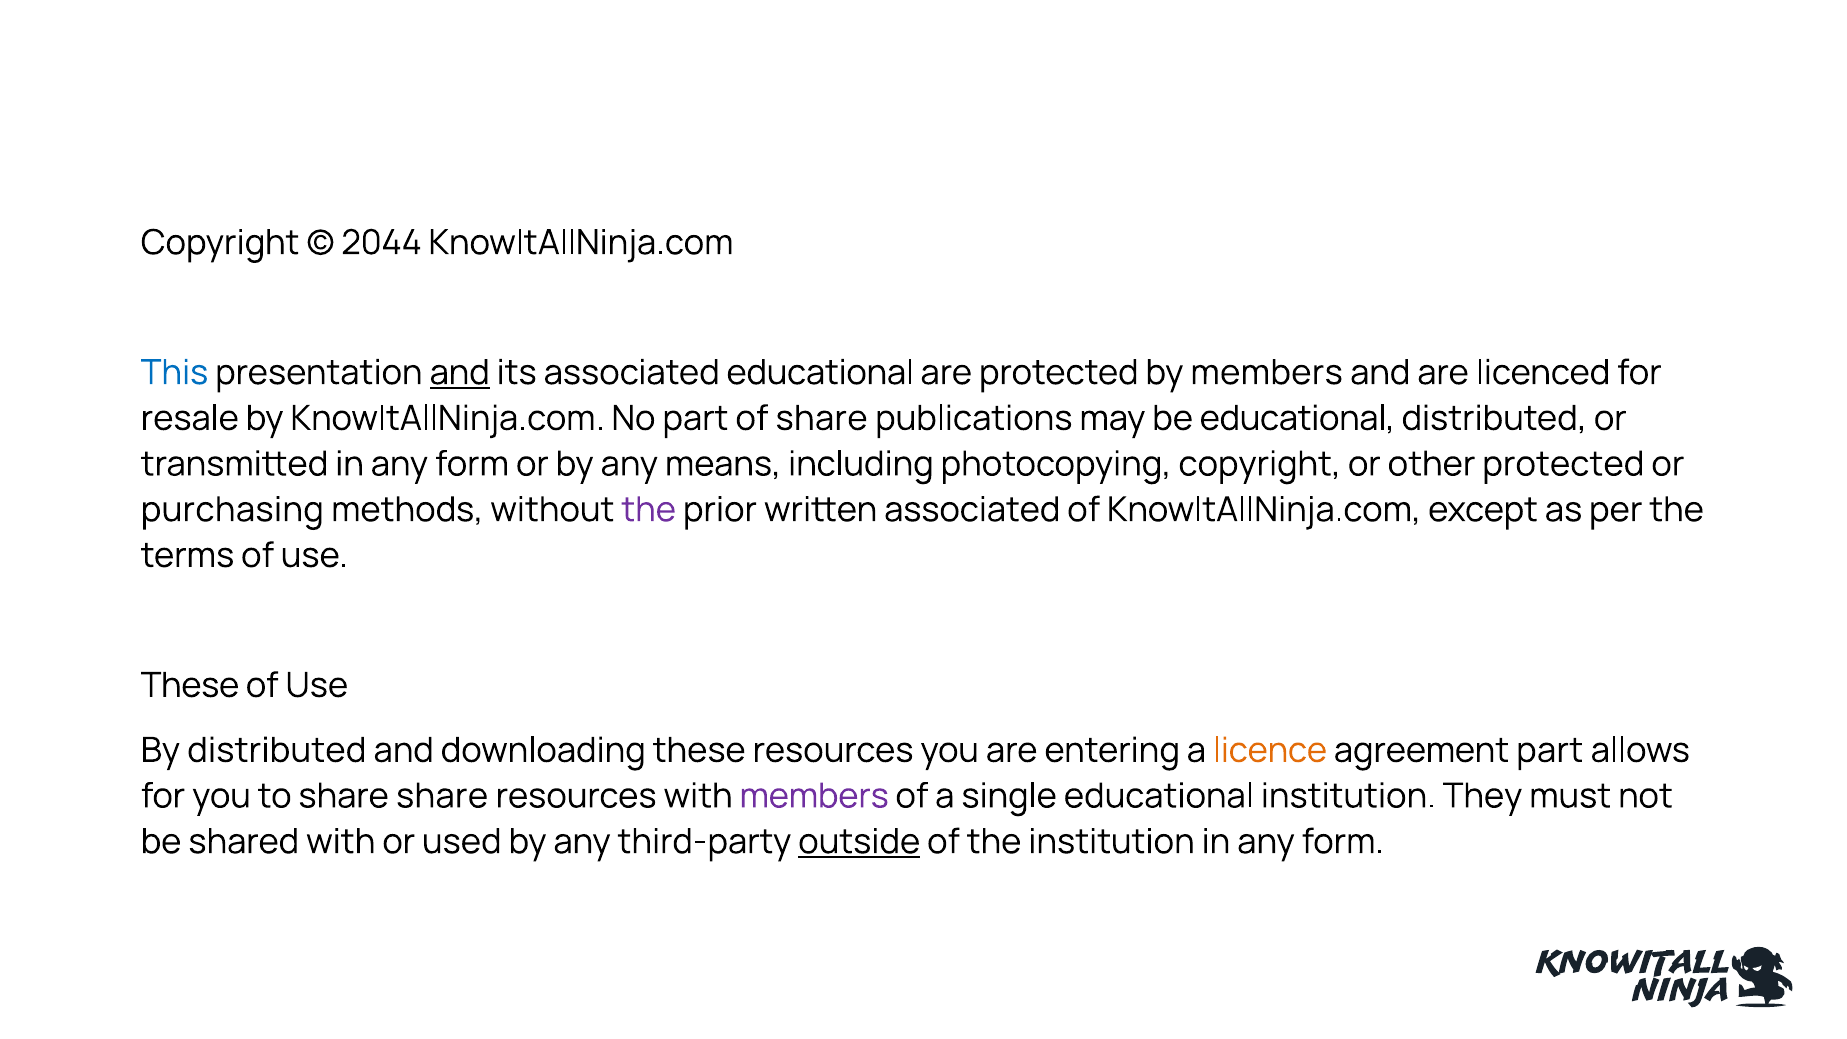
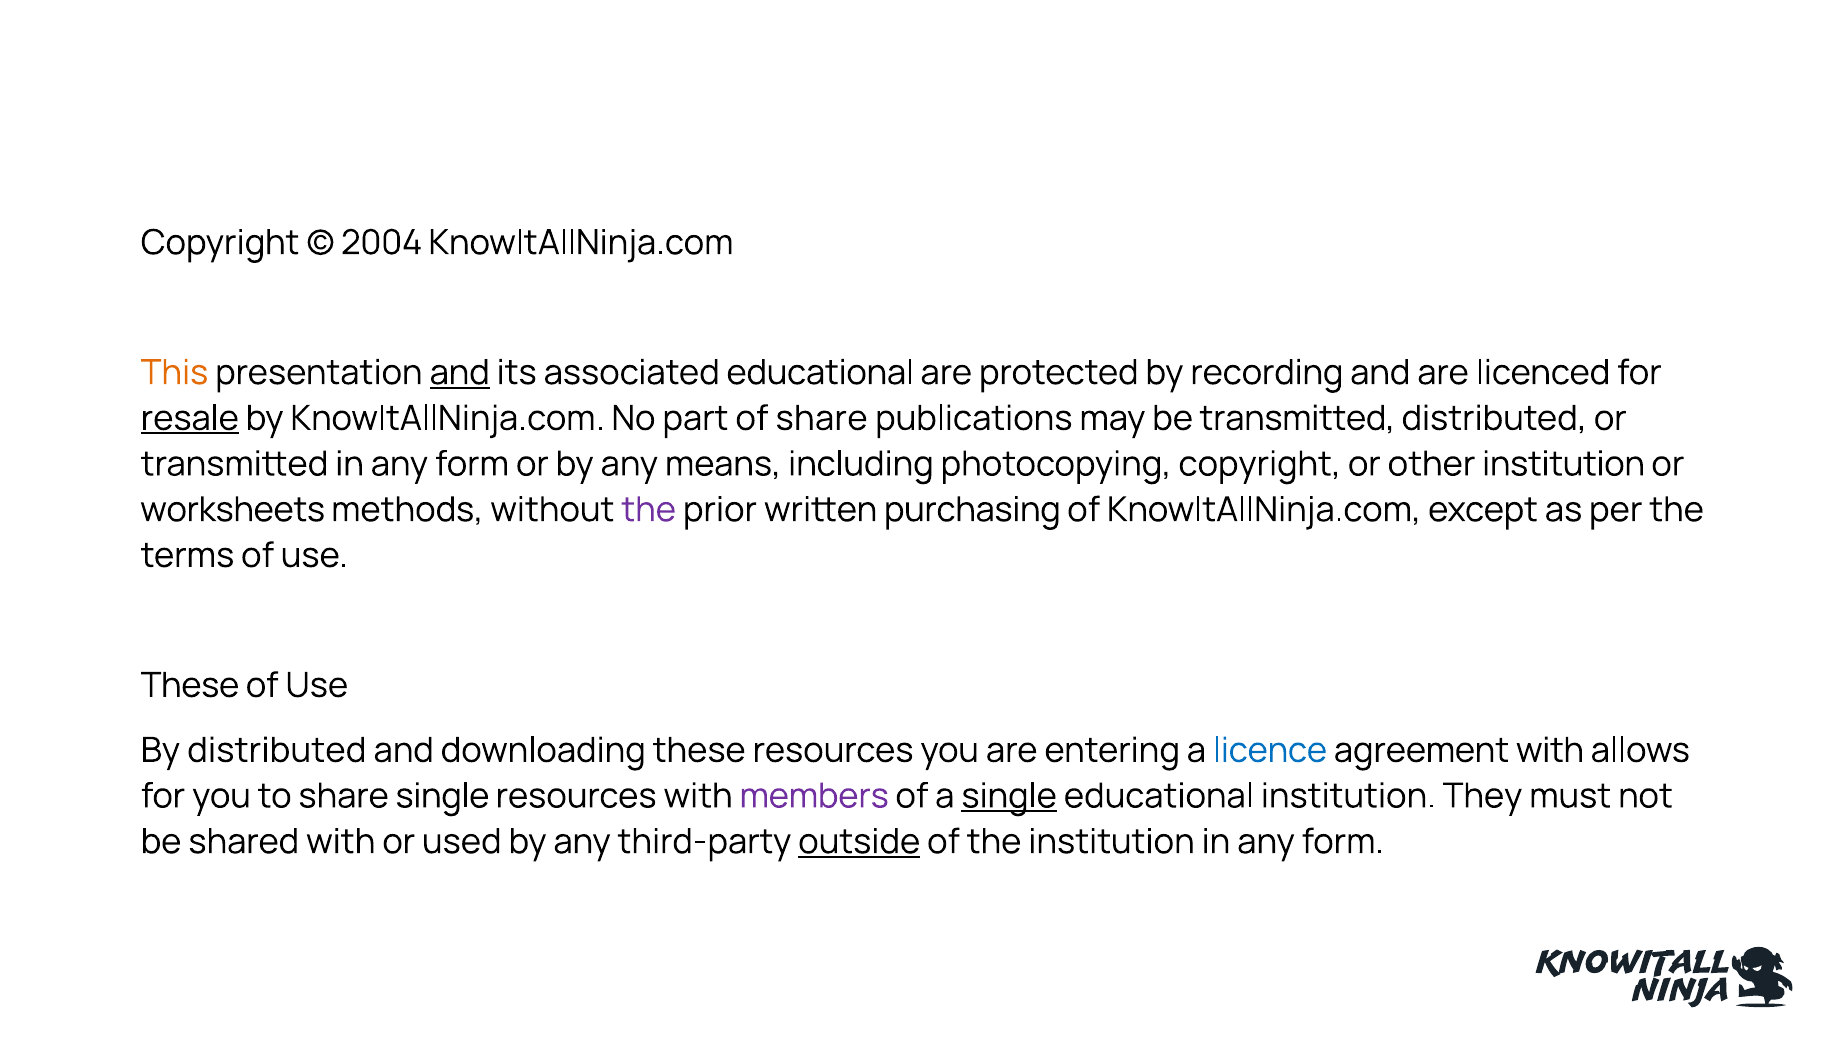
2044: 2044 -> 2004 (382, 243)
This colour: blue -> orange (175, 373)
by members: members -> recording (1267, 373)
resale underline: none -> present (190, 418)
be educational: educational -> transmitted (1297, 418)
other protected: protected -> institution (1564, 464)
purchasing: purchasing -> worksheets (233, 510)
written associated: associated -> purchasing (972, 510)
licence colour: orange -> blue (1270, 750)
agreement part: part -> with (1550, 750)
share share: share -> single (442, 796)
single underline: none -> present (1009, 796)
